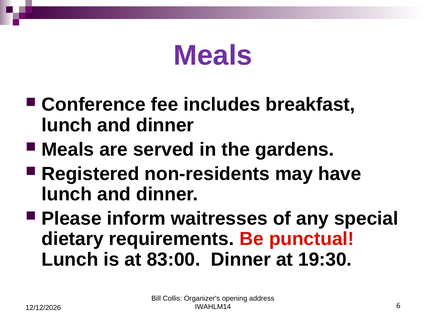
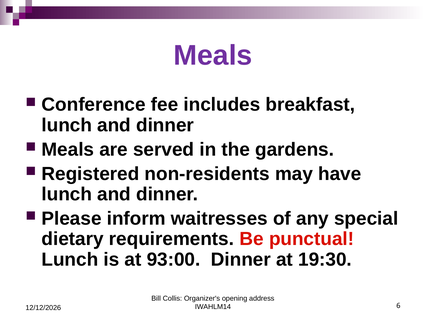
83:00: 83:00 -> 93:00 (174, 259)
